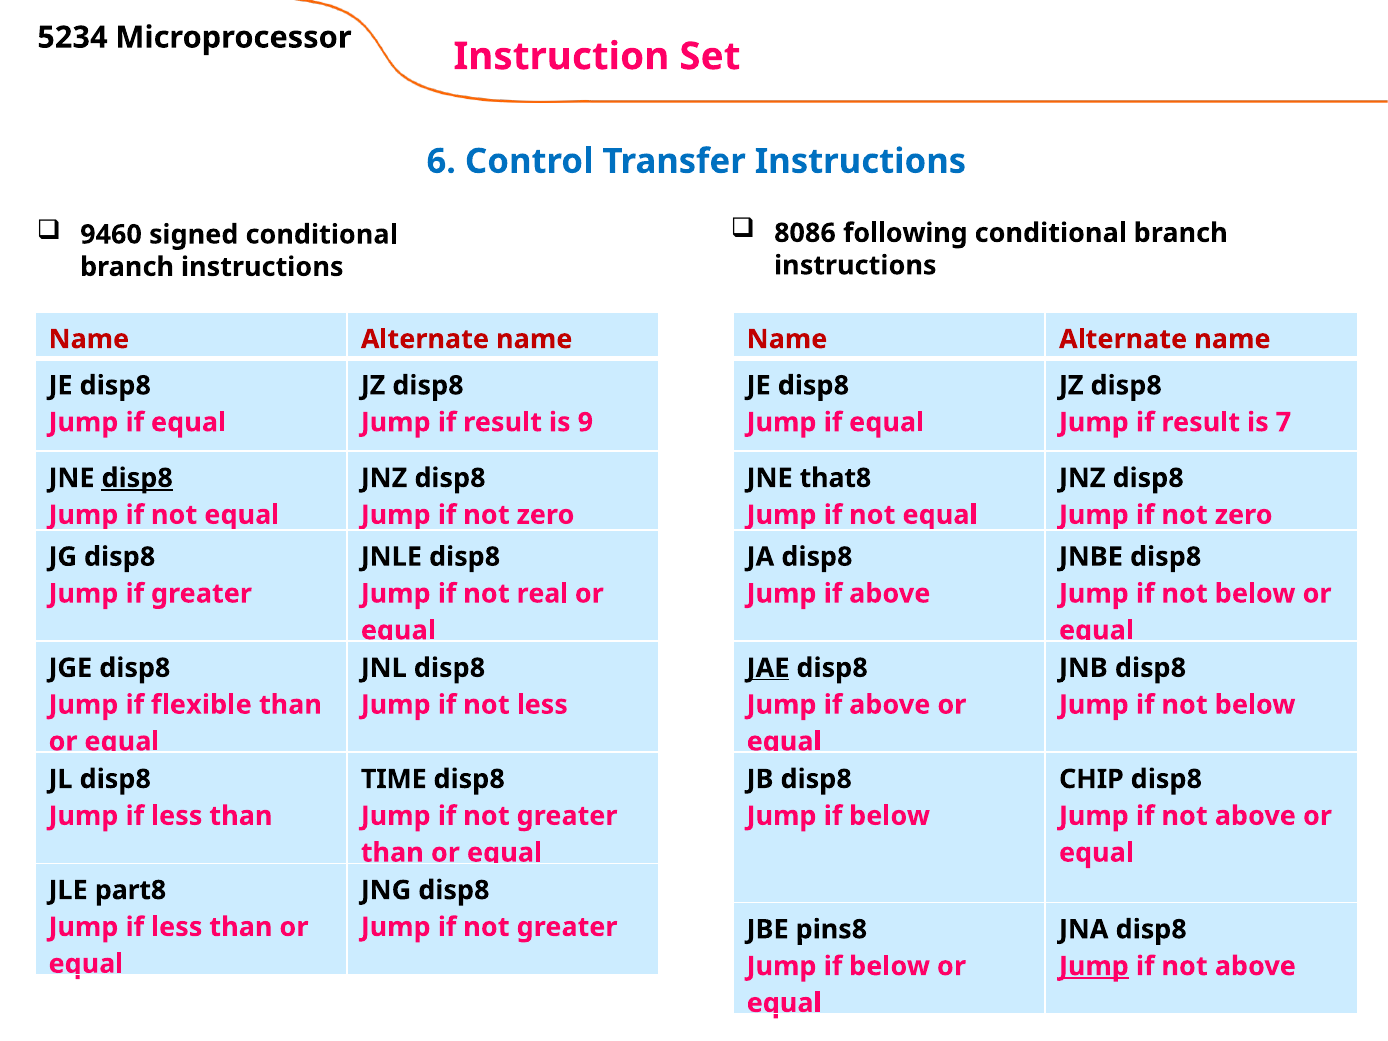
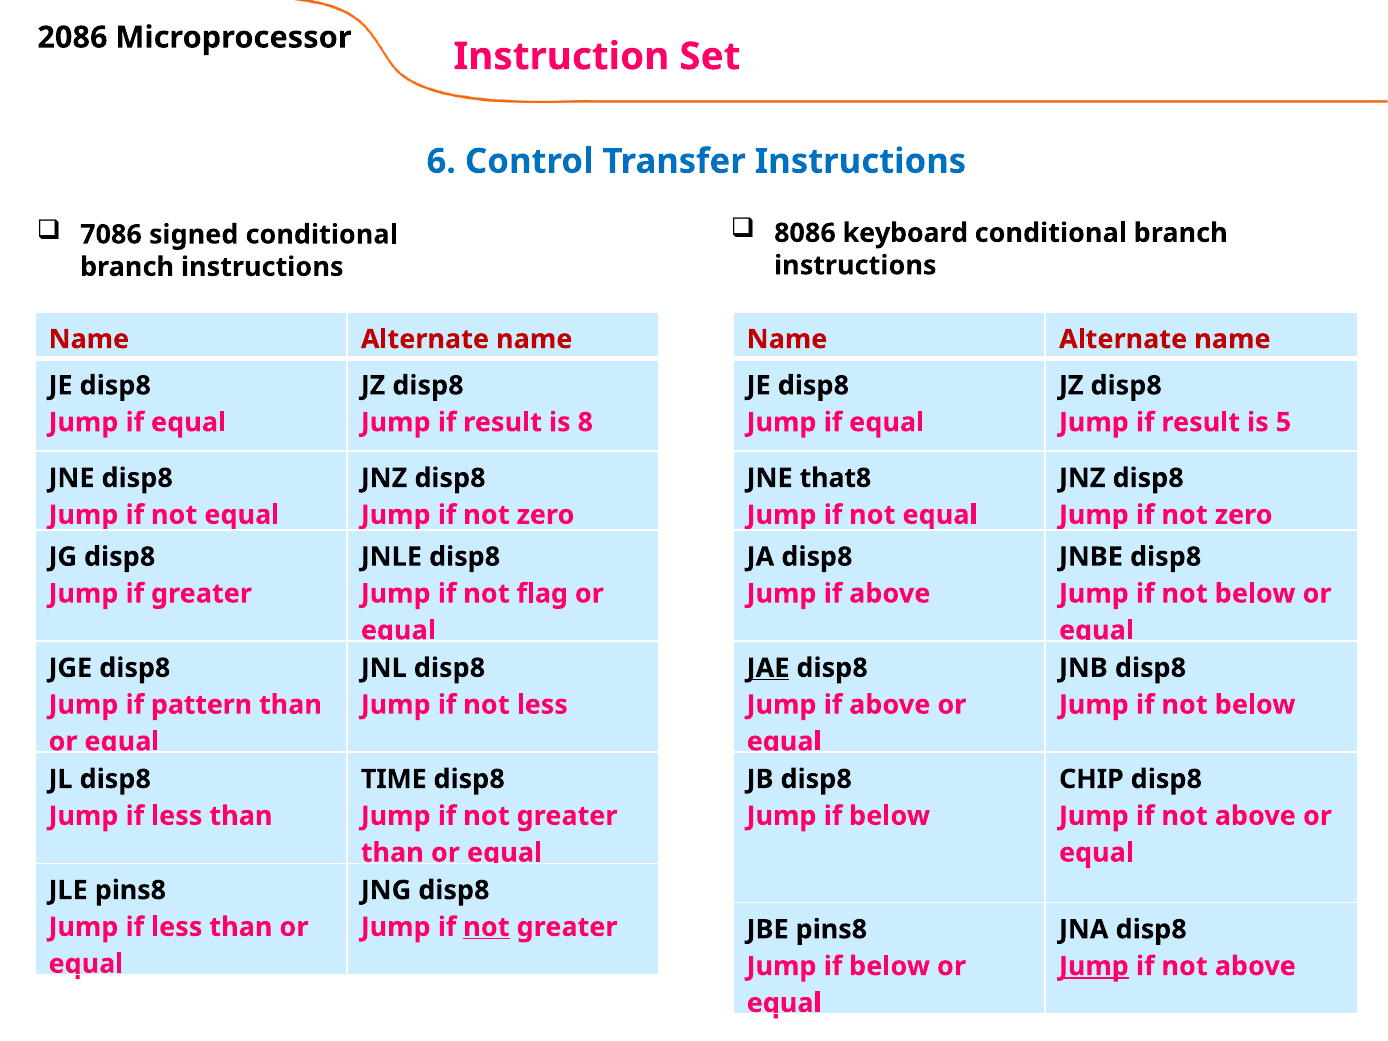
5234: 5234 -> 2086 (72, 37)
following: following -> keyboard (905, 233)
9460: 9460 -> 7086 (111, 235)
9: 9 -> 8 (585, 422)
7: 7 -> 5 (1283, 422)
disp8 underline: present -> none (137, 478)
real: real -> flag (542, 594)
flexible: flexible -> pattern (202, 705)
JLE part8: part8 -> pins8 (130, 890)
not underline: none -> present (486, 927)
